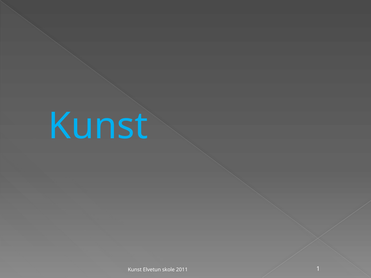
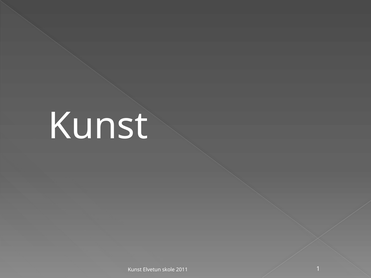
Kunst colour: light blue -> white (98, 126)
